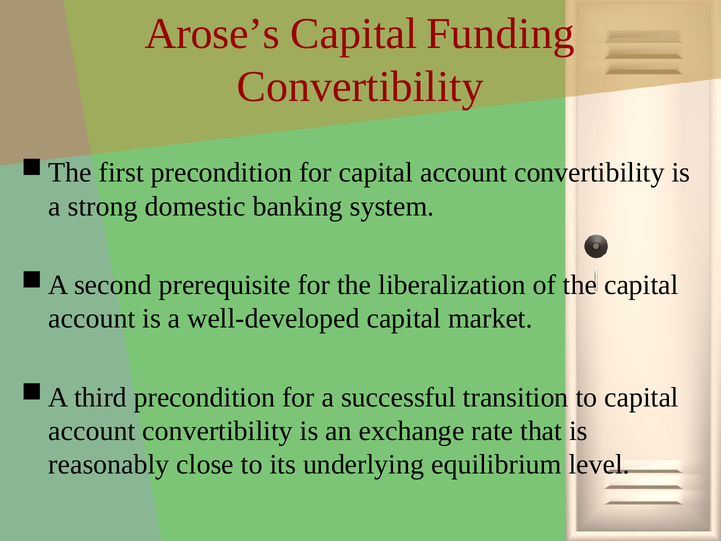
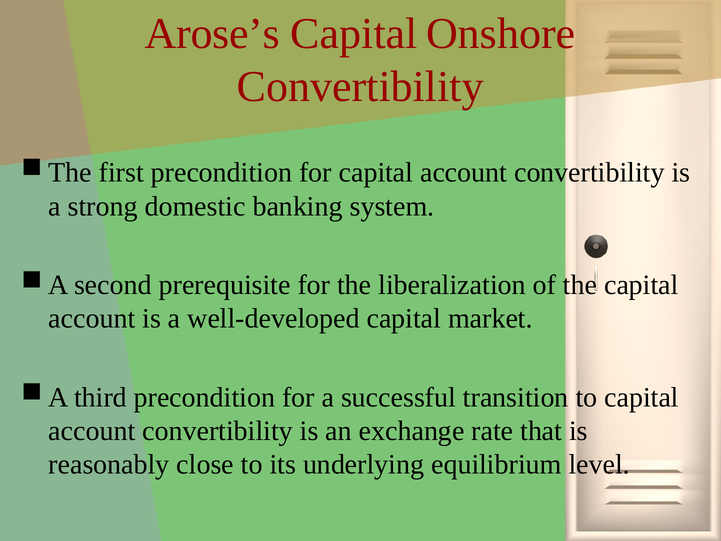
Funding: Funding -> Onshore (501, 34)
